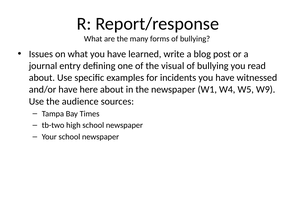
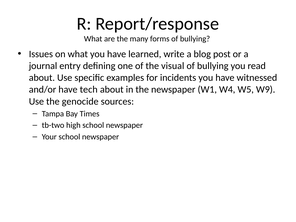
here: here -> tech (89, 90)
audience: audience -> genocide (80, 101)
